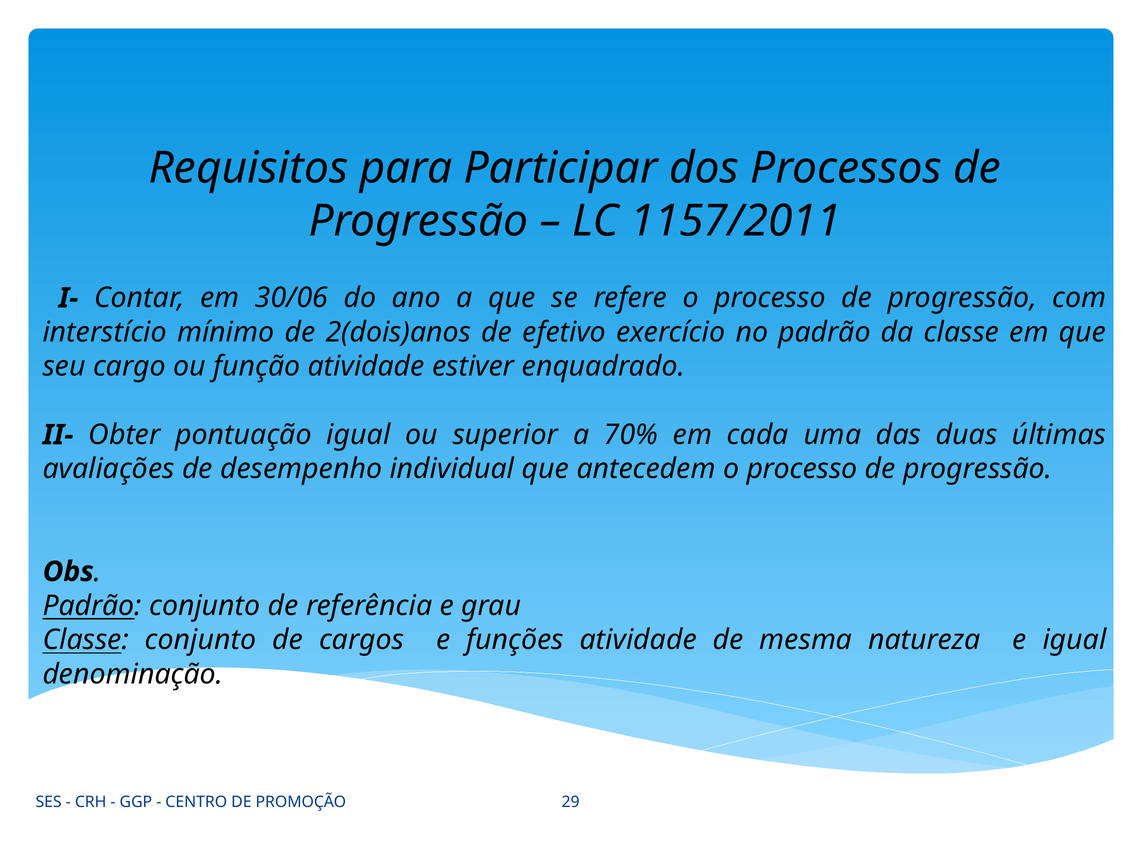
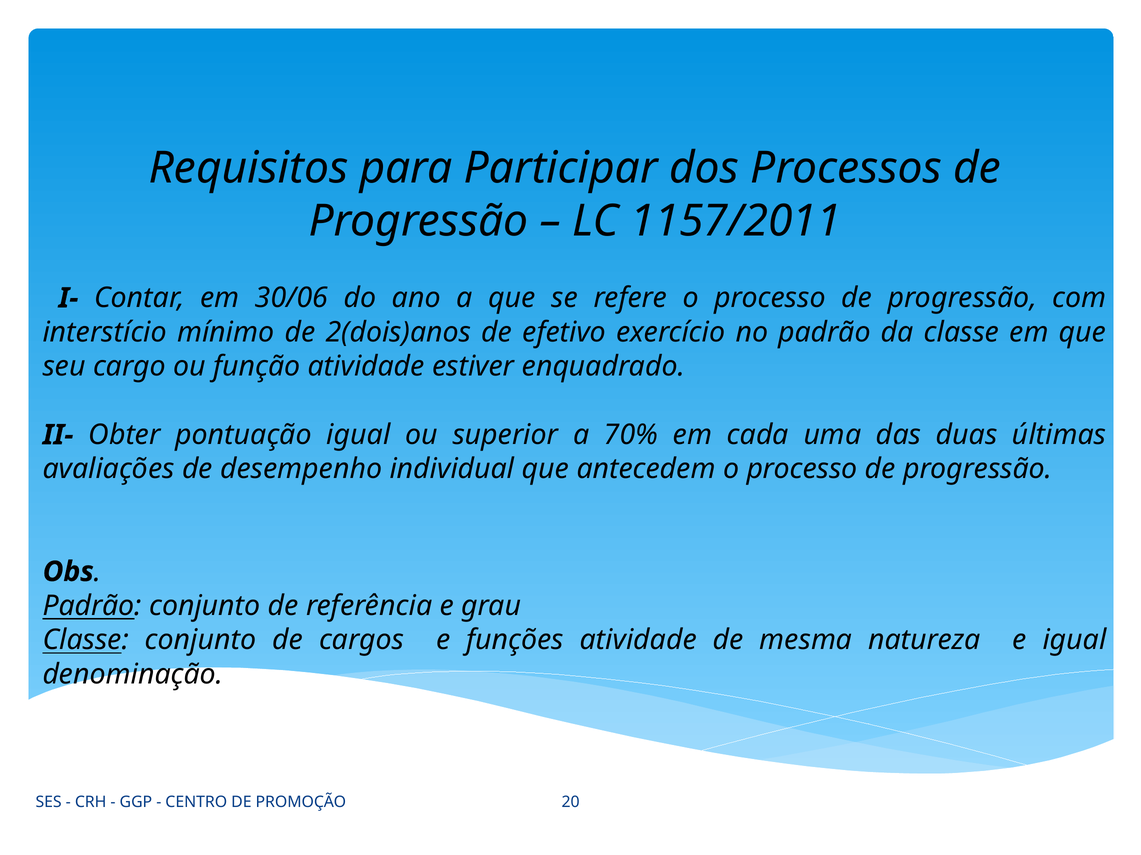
29: 29 -> 20 (571, 803)
